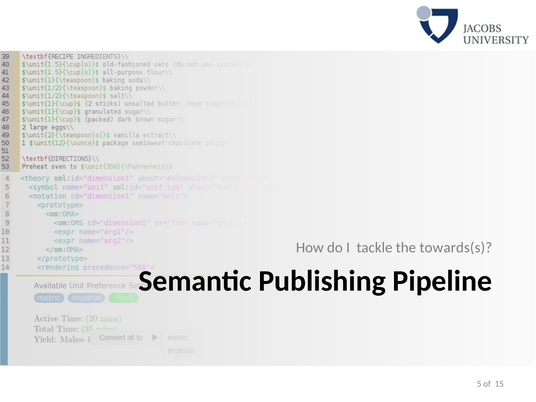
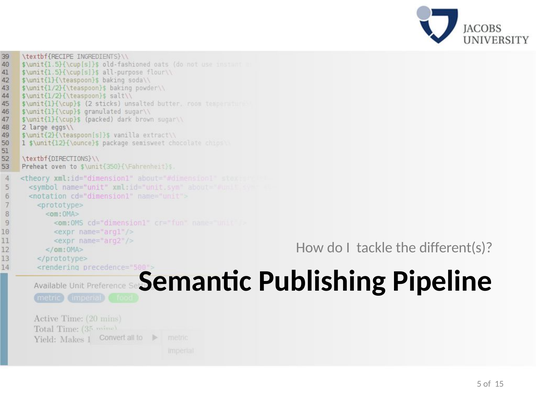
towards(s: towards(s -> different(s (456, 248)
